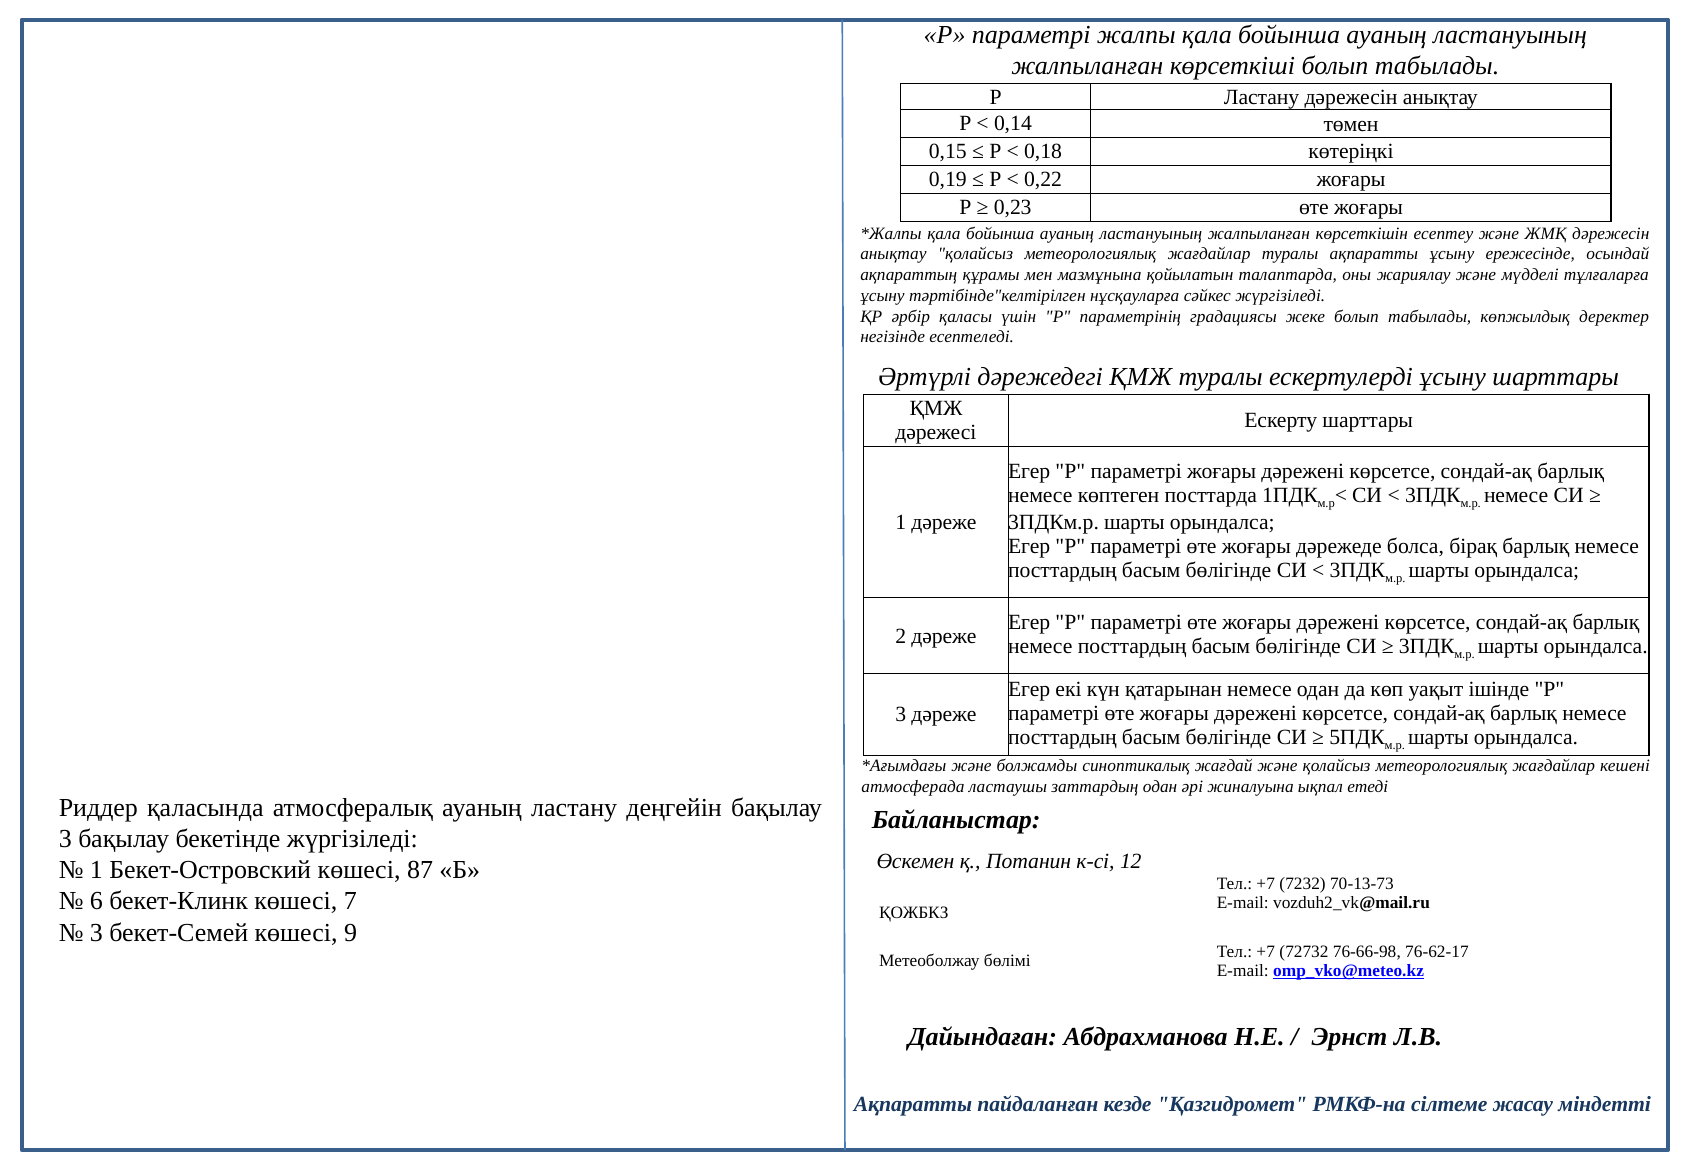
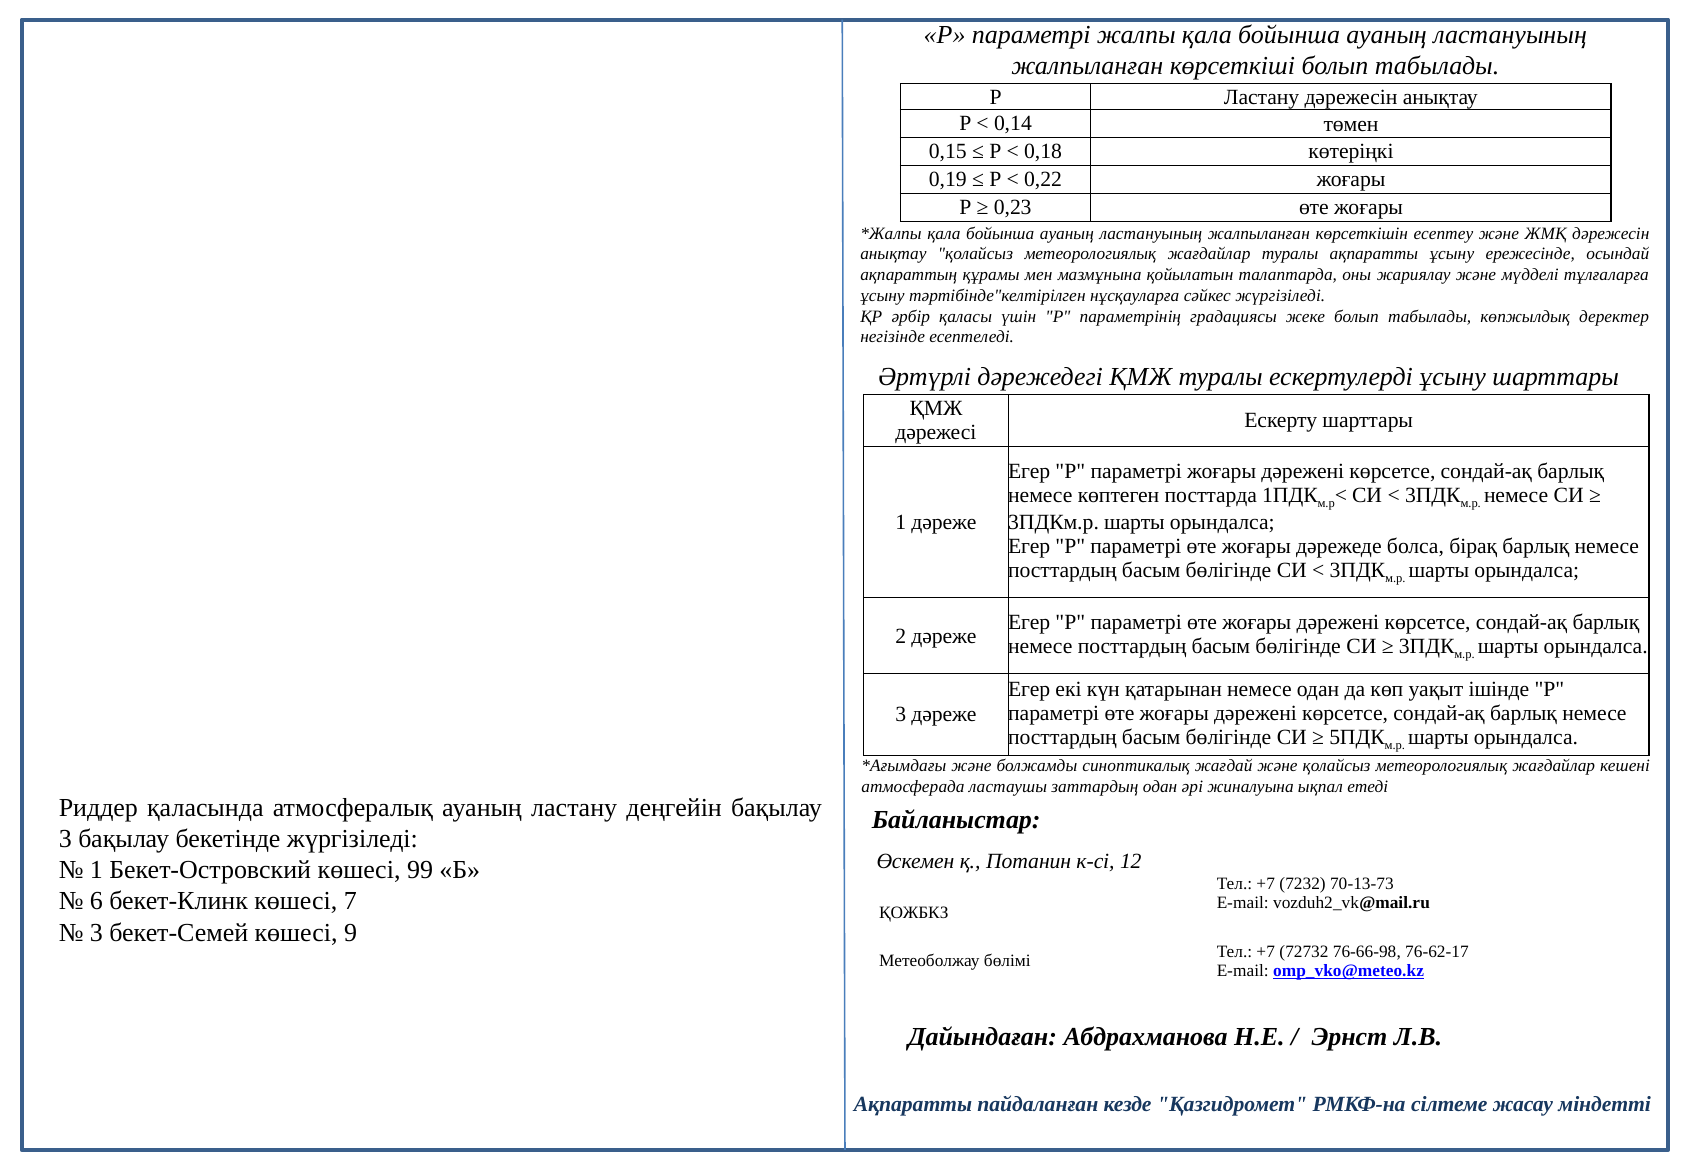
87: 87 -> 99 (420, 870)
